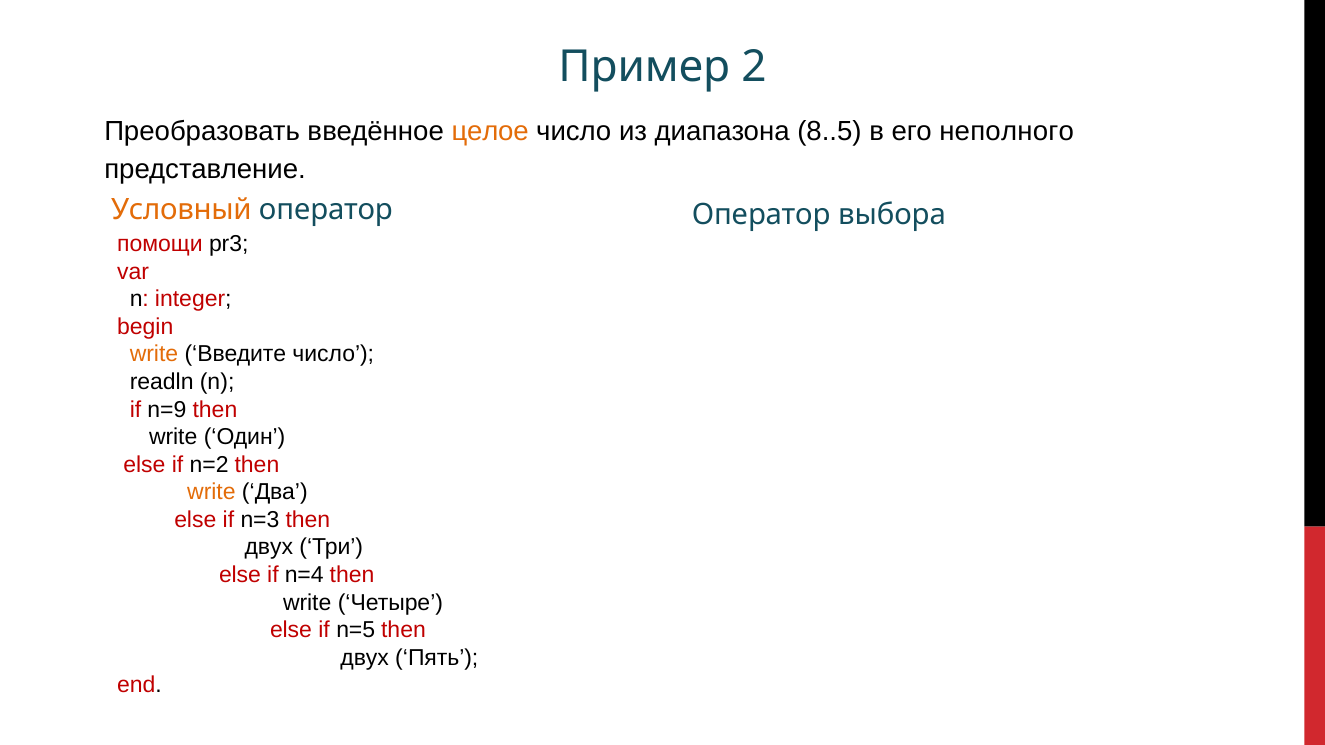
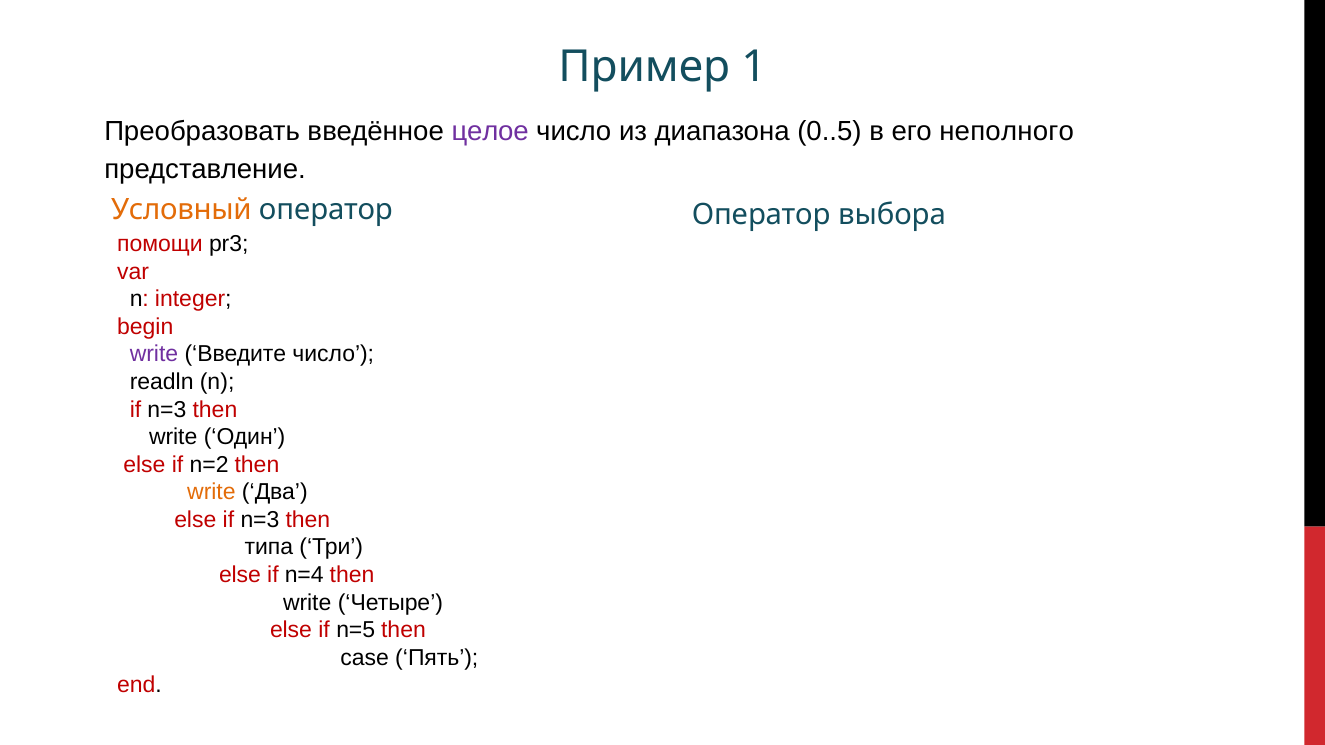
2: 2 -> 1 (754, 67)
целое colour: orange -> purple (490, 132)
8..5: 8..5 -> 0..5 (829, 132)
write colour: orange -> purple (154, 354)
n=9: n=9 -> n=3 (167, 410)
двух: двух -> типа (269, 548)
двух: двух -> case (365, 658)
